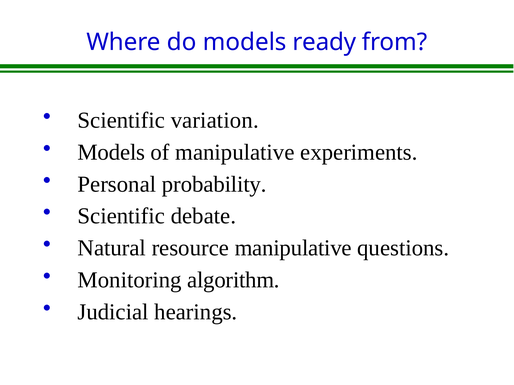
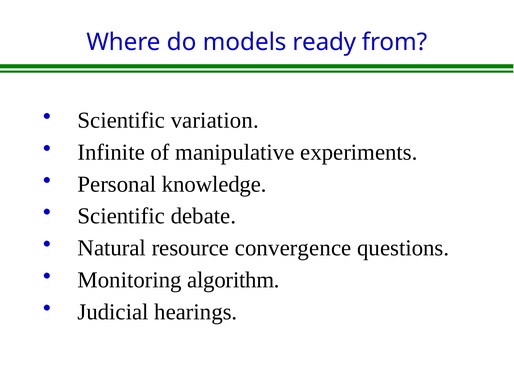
Models: Models -> Infinite (111, 152)
probability: probability -> knowledge (214, 184)
resource manipulative: manipulative -> convergence (293, 248)
